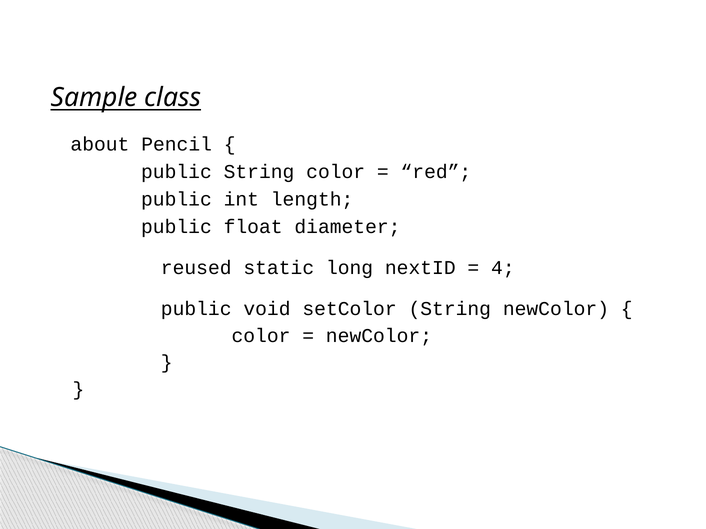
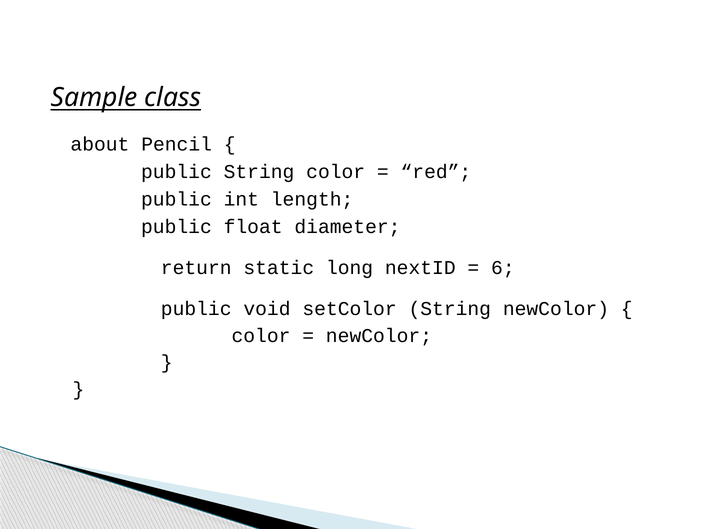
reused: reused -> return (196, 268)
4: 4 -> 6 (503, 268)
